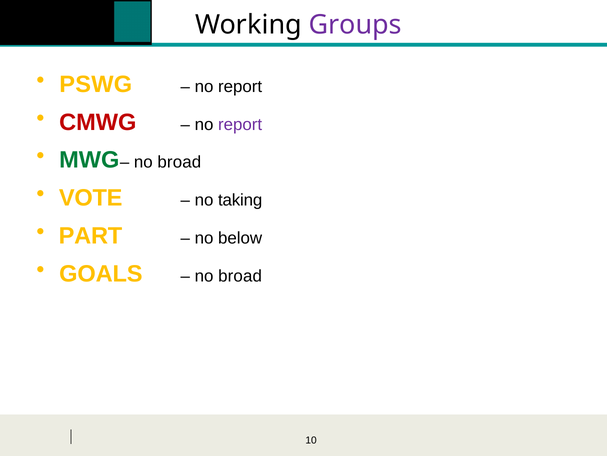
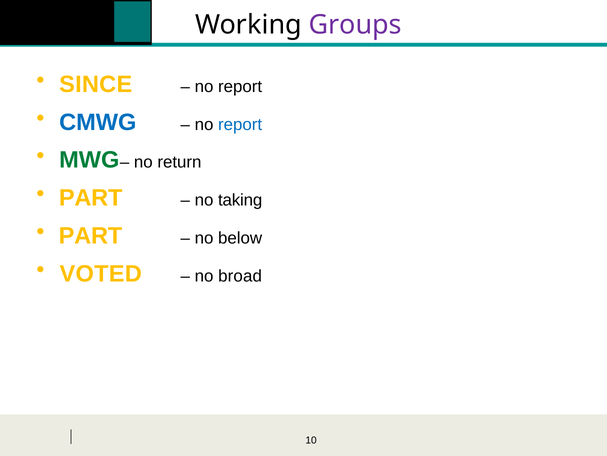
PSWG: PSWG -> SINCE (96, 84)
CMWG colour: red -> blue (98, 122)
report colour: purple -> blue (240, 124)
broad: broad -> return (179, 162)
VOTE: VOTE -> PART (91, 198)
GOALS: GOALS -> VOTED (101, 273)
